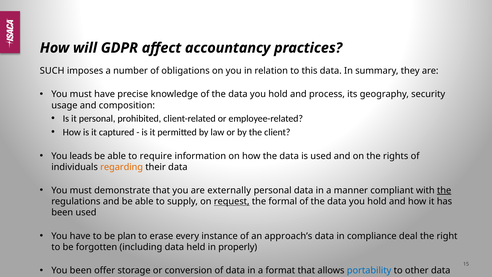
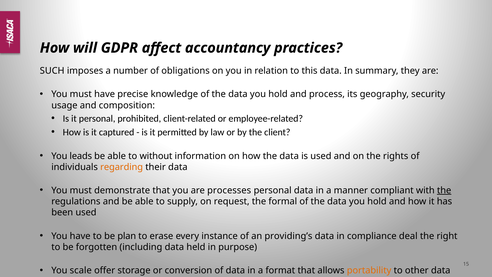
require: require -> without (156, 156)
externally: externally -> processes (229, 190)
request underline: present -> none (232, 201)
approach’s: approach’s -> providing’s (288, 236)
properly: properly -> purpose (238, 247)
You been: been -> scale (81, 270)
portability colour: blue -> orange (369, 270)
